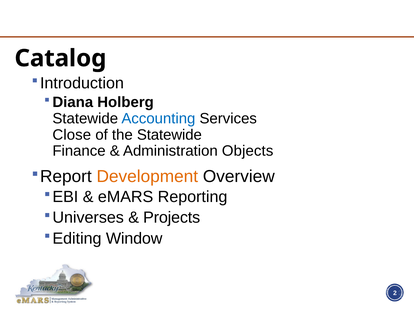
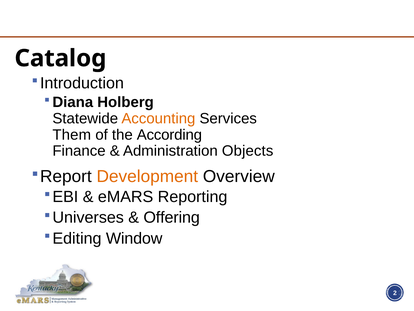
Accounting colour: blue -> orange (158, 118)
Close: Close -> Them (72, 135)
the Statewide: Statewide -> According (169, 135)
Projects: Projects -> Offering (172, 217)
